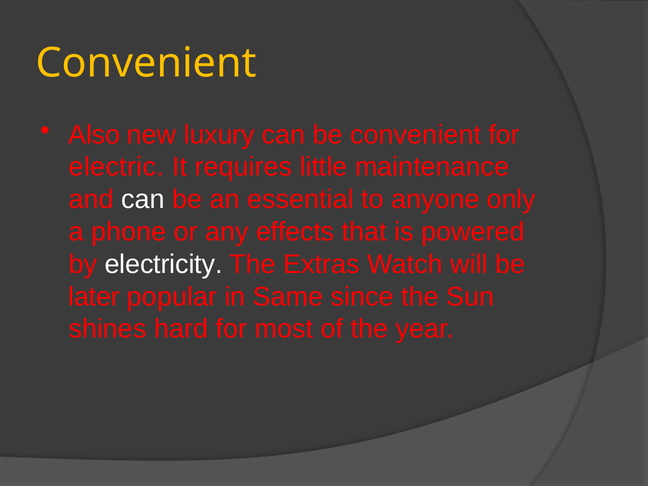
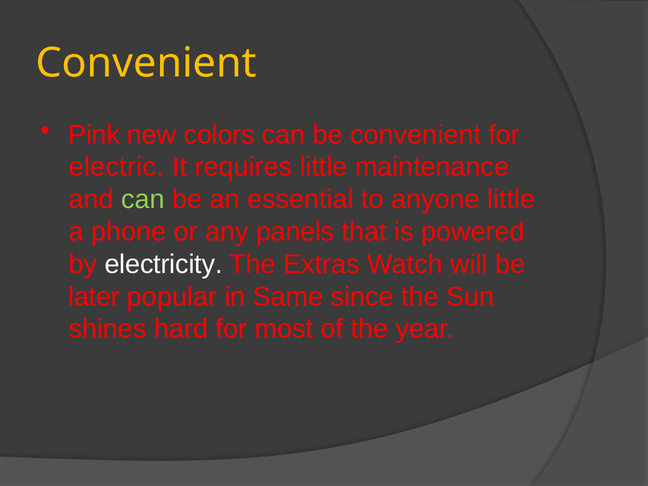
Also: Also -> Pink (94, 135)
luxury: luxury -> colors (219, 135)
can colour: white -> light green (143, 199)
anyone only: only -> little (511, 199)
effects: effects -> panels (295, 232)
